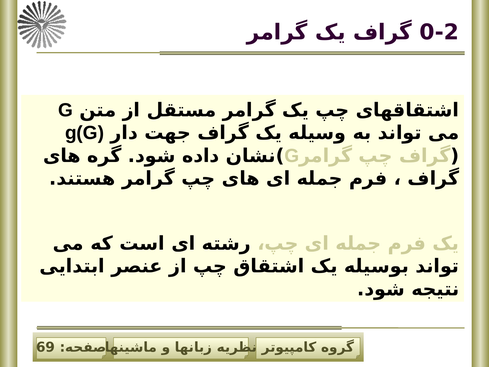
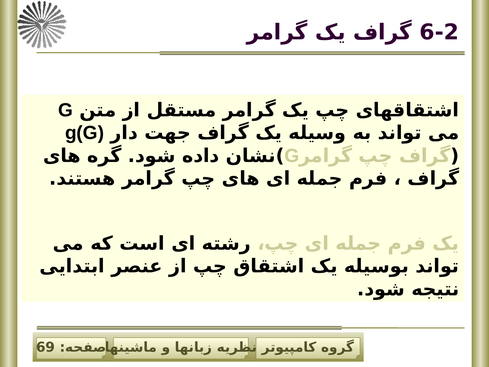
0-2: 0-2 -> 6-2 (439, 32)
